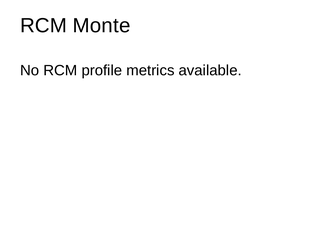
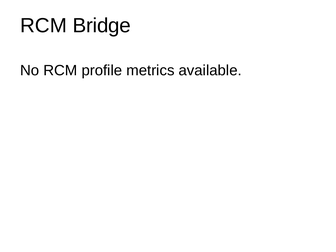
Monte: Monte -> Bridge (102, 26)
